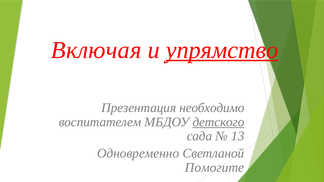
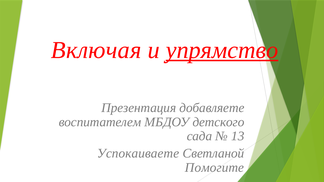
необходимо: необходимо -> добавляете (212, 108)
детского underline: present -> none (218, 122)
Одновременно: Одновременно -> Успокаиваете (138, 154)
